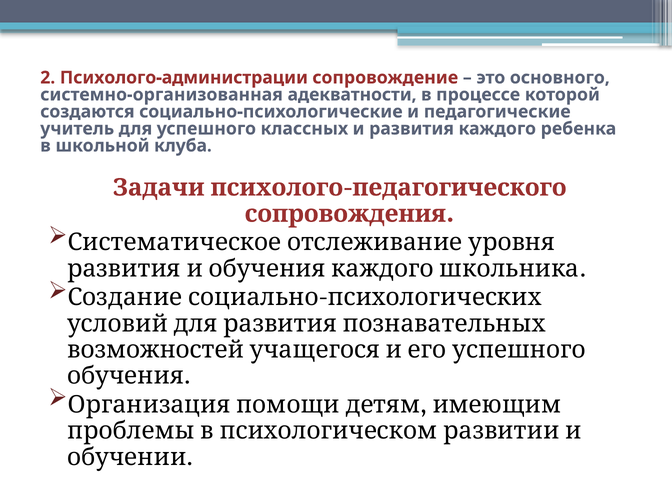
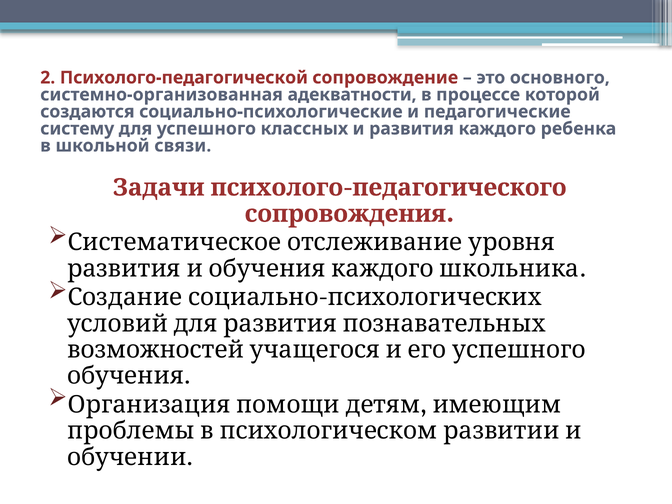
Психолого-администрации: Психолого-администрации -> Психолого-педагогической (184, 78)
учитель: учитель -> систему (77, 129)
клуба: клуба -> связи (183, 146)
